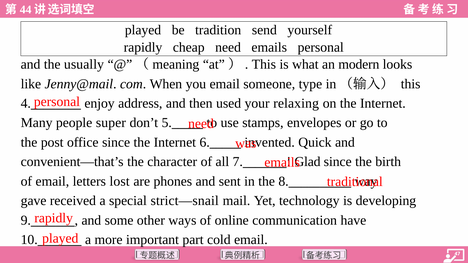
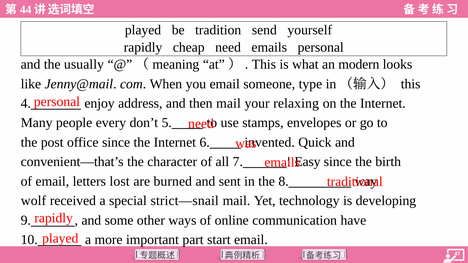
then used: used -> mail (229, 103)
super: super -> every (111, 123)
Glad: Glad -> Easy (307, 162)
phones: phones -> burned (173, 181)
gave: gave -> wolf (33, 201)
cold: cold -> start (219, 240)
